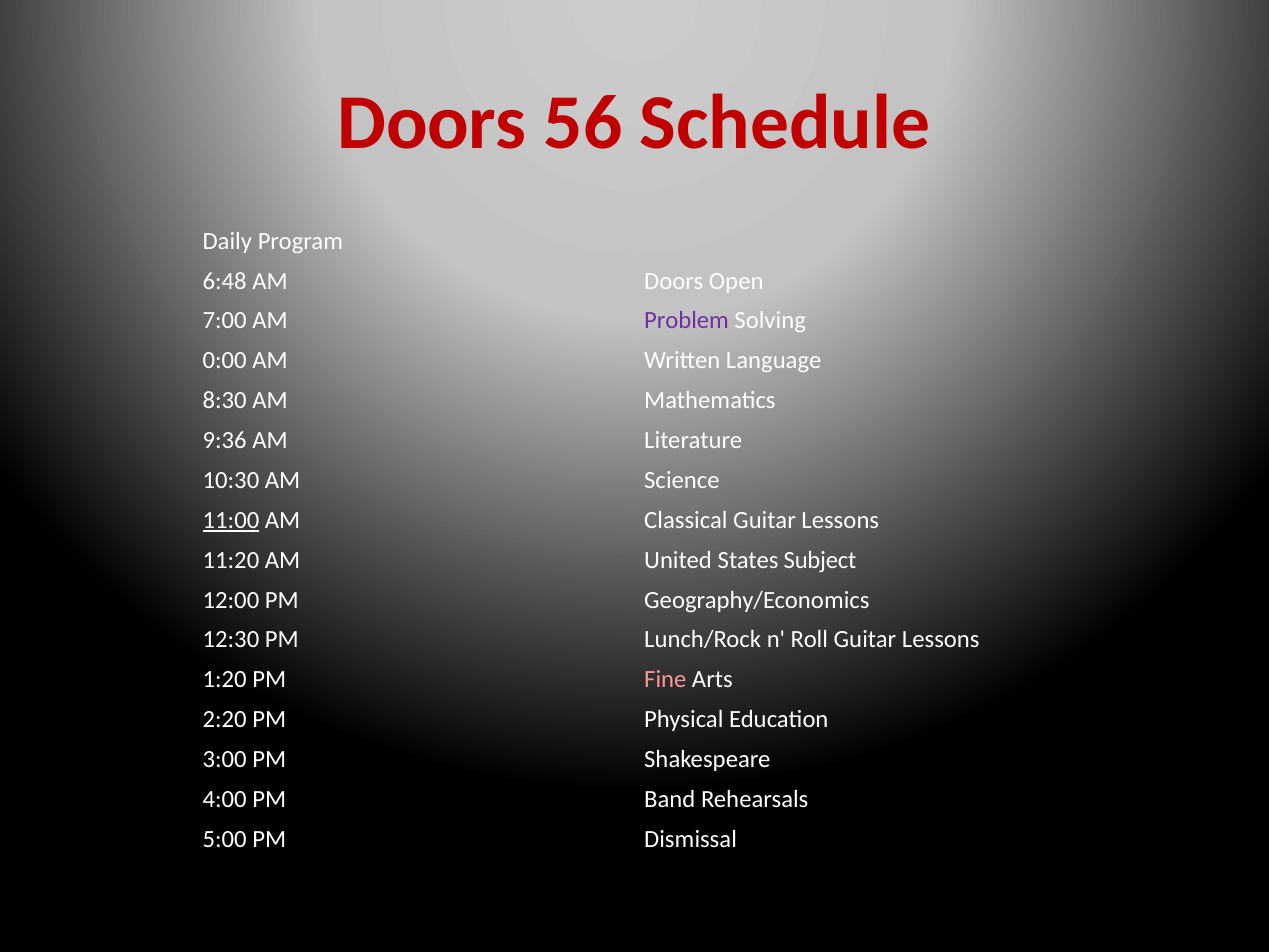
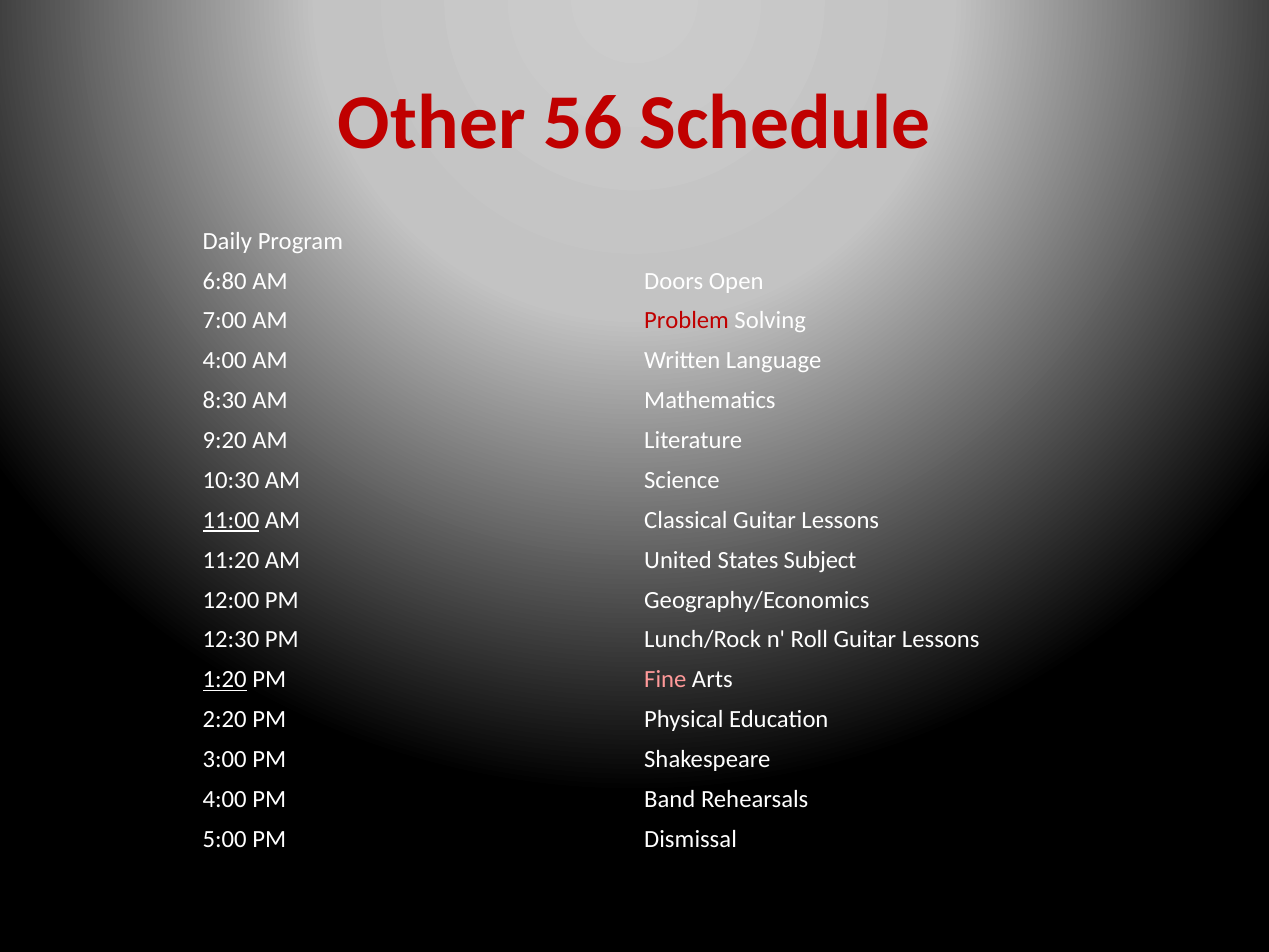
Doors: Doors -> Other (432, 123)
6:48: 6:48 -> 6:80 (225, 281)
Problem colour: purple -> red (687, 321)
0:00: 0:00 -> 4:00 (225, 361)
9:36: 9:36 -> 9:20 (225, 440)
1:20 underline: none -> present (225, 680)
